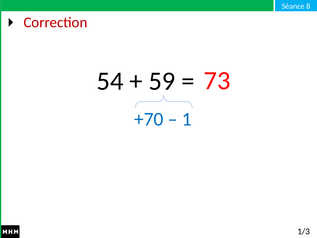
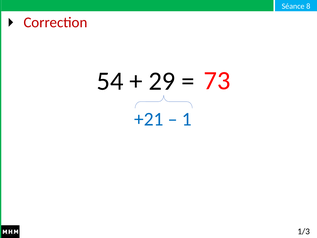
59: 59 -> 29 (162, 81)
+70: +70 -> +21 (149, 119)
